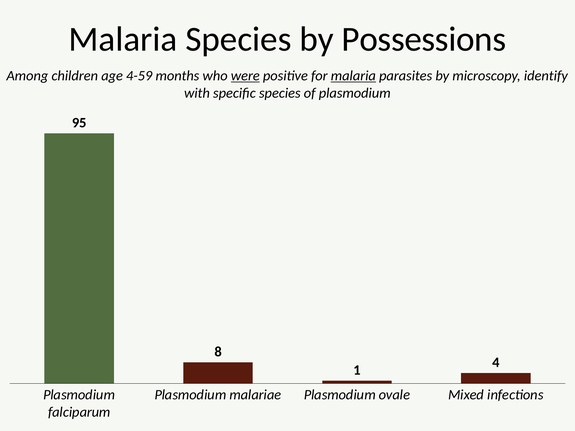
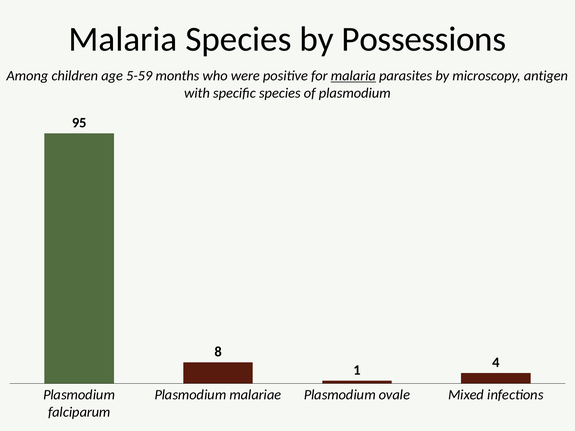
4-59: 4-59 -> 5-59 (139, 76)
were underline: present -> none (245, 76)
identify: identify -> antigen (546, 76)
